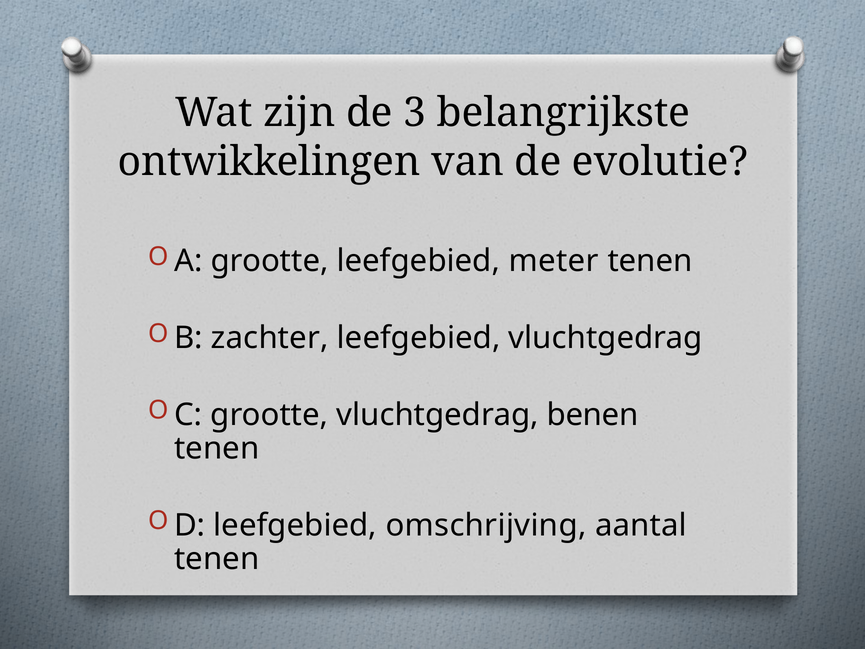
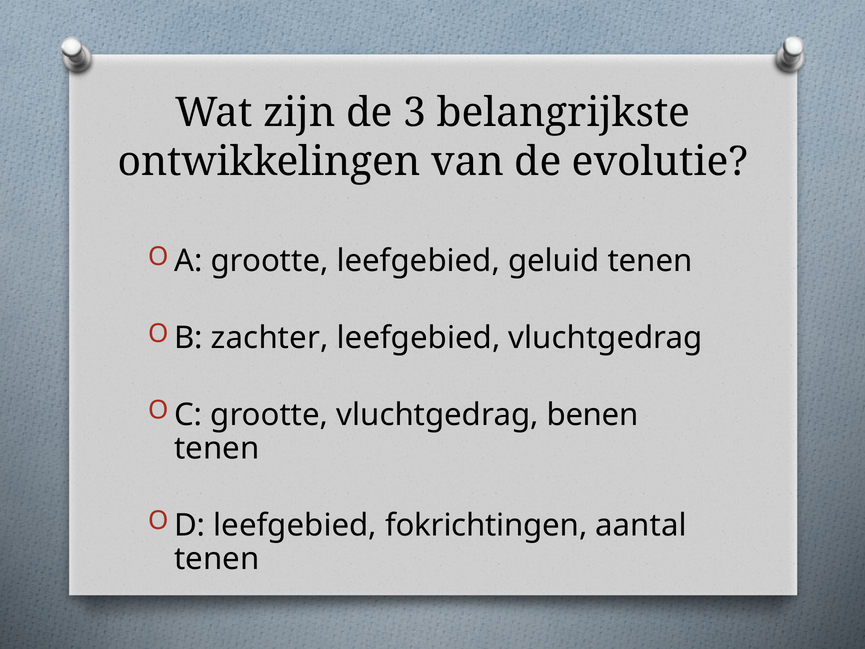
meter: meter -> geluid (554, 261)
omschrijving: omschrijving -> fokrichtingen (486, 525)
